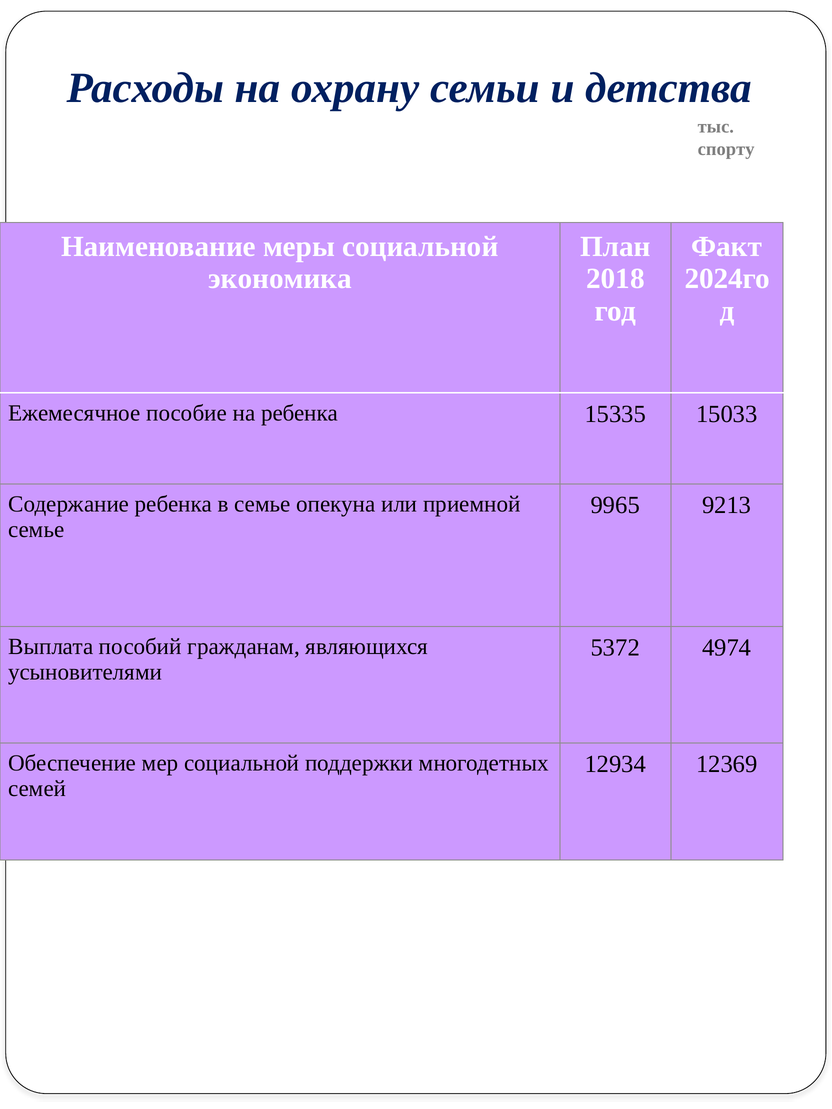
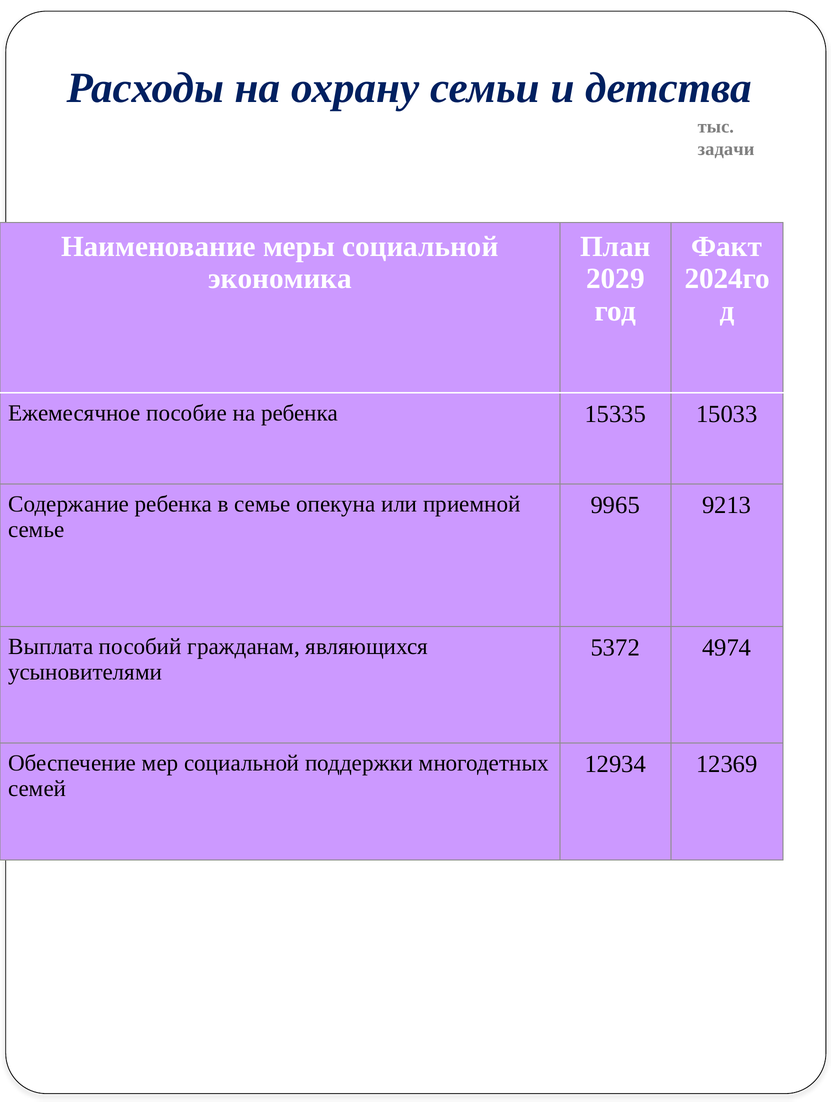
спорту: спорту -> задачи (726, 149)
2018: 2018 -> 2029 (615, 279)
